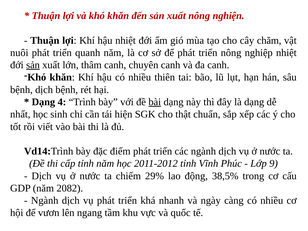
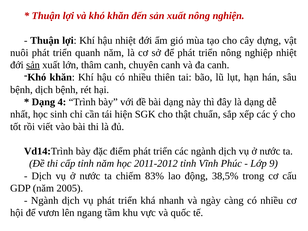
chăm: chăm -> dựng (269, 40)
bài underline: present -> none (155, 102)
29%: 29% -> 83% (155, 176)
2082: 2082 -> 2005 (70, 188)
